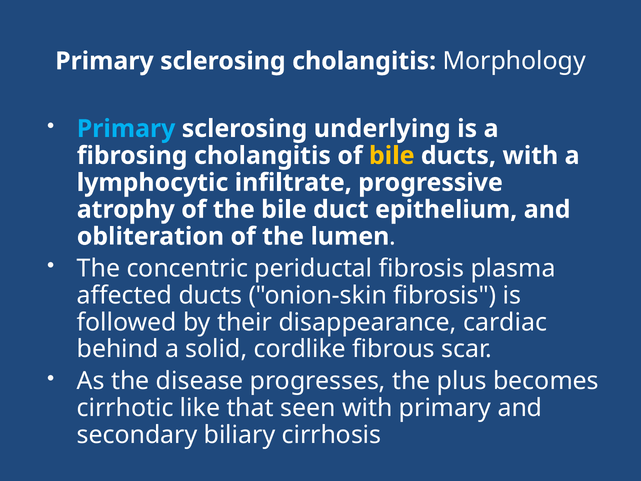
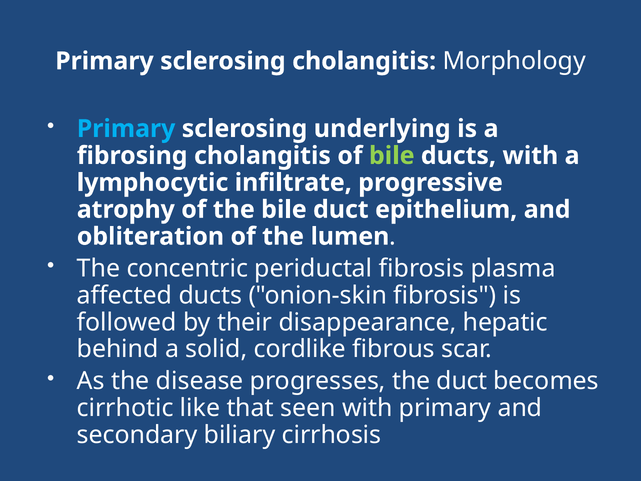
bile colour: yellow -> light green (392, 156)
cardiac: cardiac -> hepatic (505, 322)
the plus: plus -> duct (462, 381)
